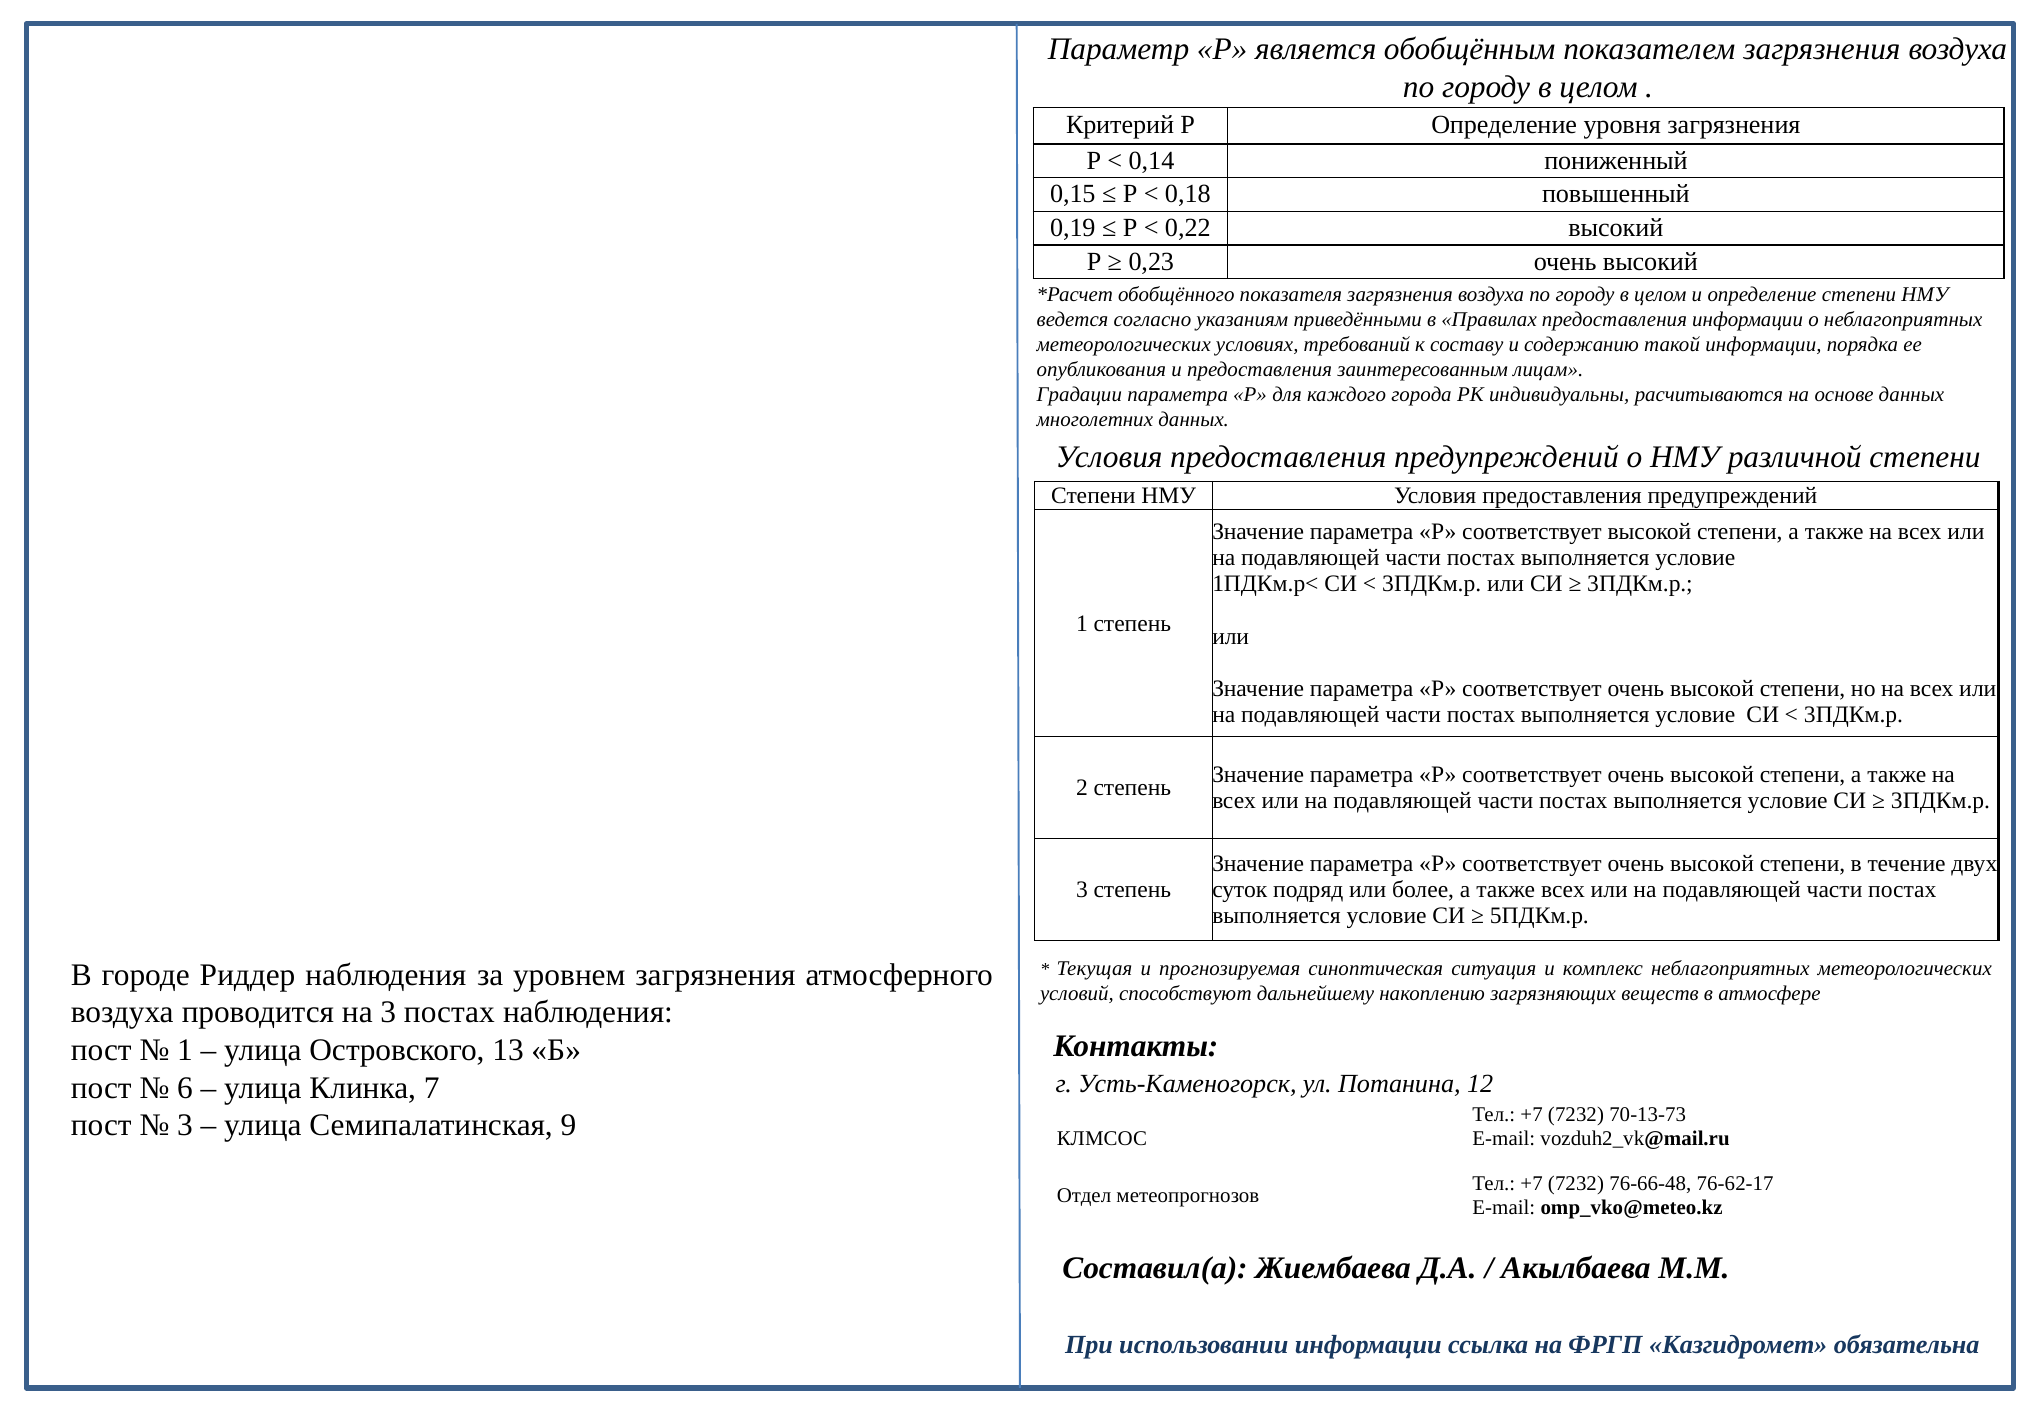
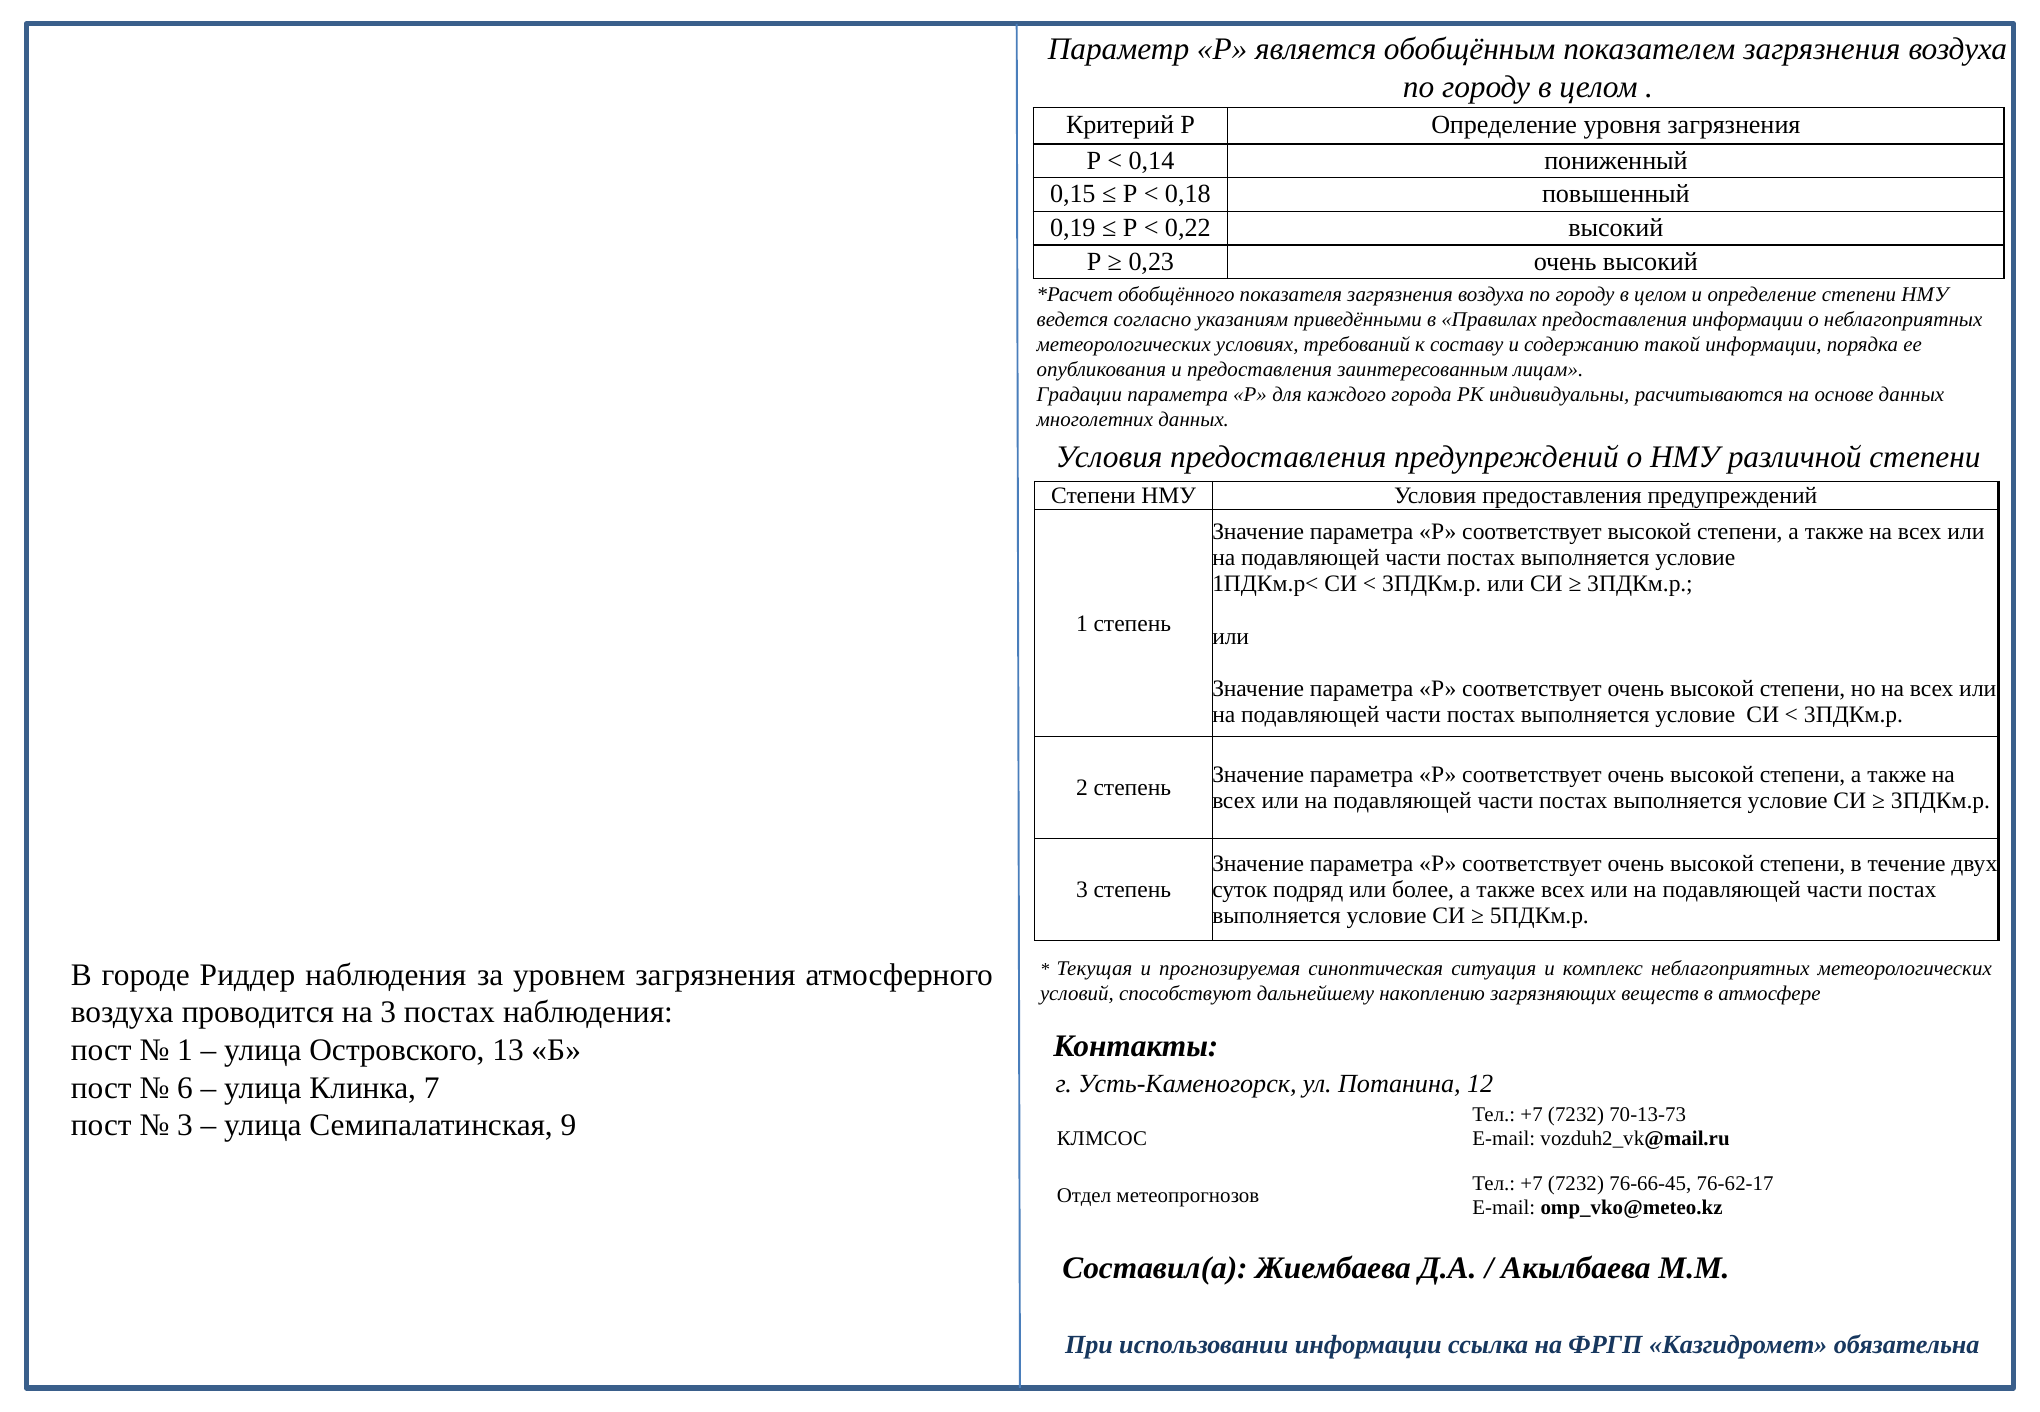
76-66-48: 76-66-48 -> 76-66-45 (1650, 1184)
